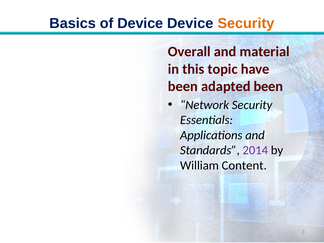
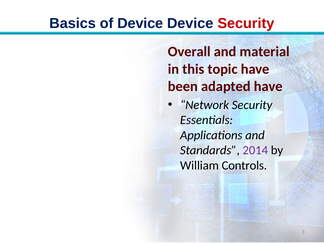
Security colour: orange -> red (246, 23)
adapted been: been -> have (268, 86)
Content: Content -> Controls (244, 165)
